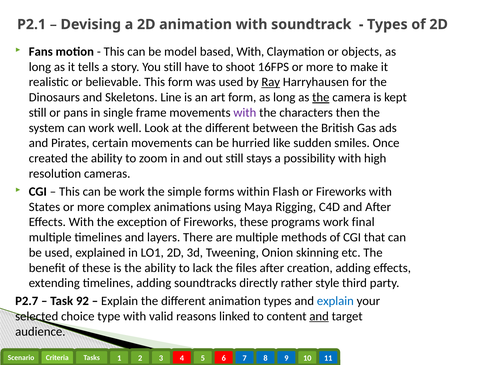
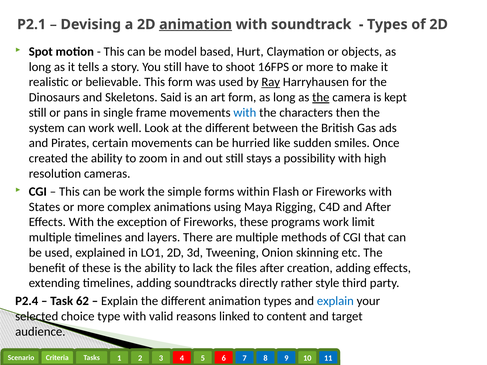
animation underline: none -> present (196, 24)
Fans: Fans -> Spot (41, 52)
based With: With -> Hurt (250, 52)
Line: Line -> Said (171, 97)
with colour: purple -> blue (245, 113)
final: final -> limit (363, 222)
P2.7: P2.7 -> P2.4 (27, 301)
92: 92 -> 62 (82, 301)
and underline: present -> none (319, 316)
